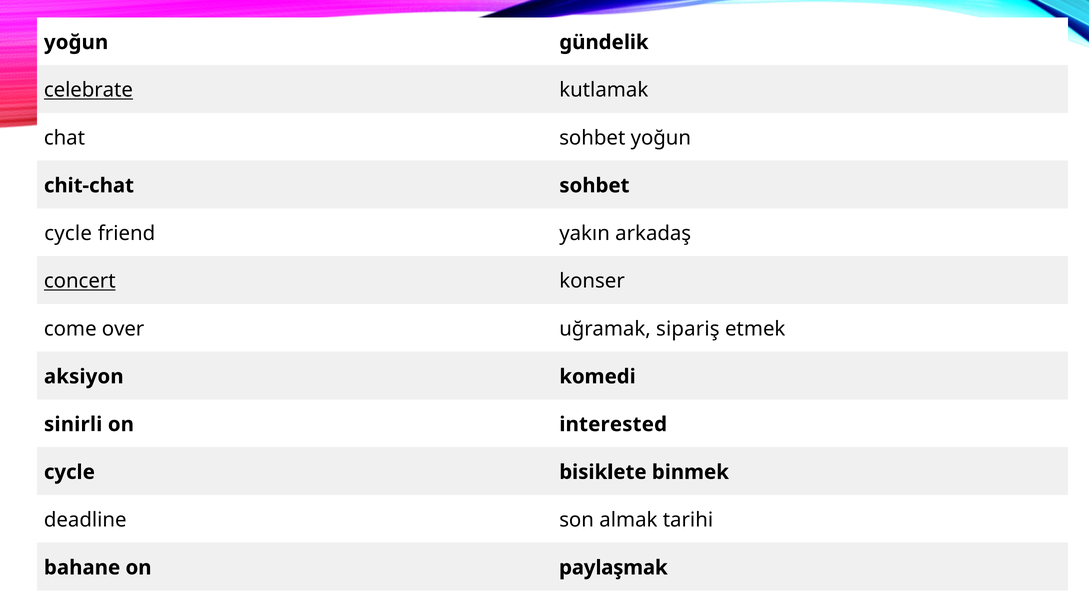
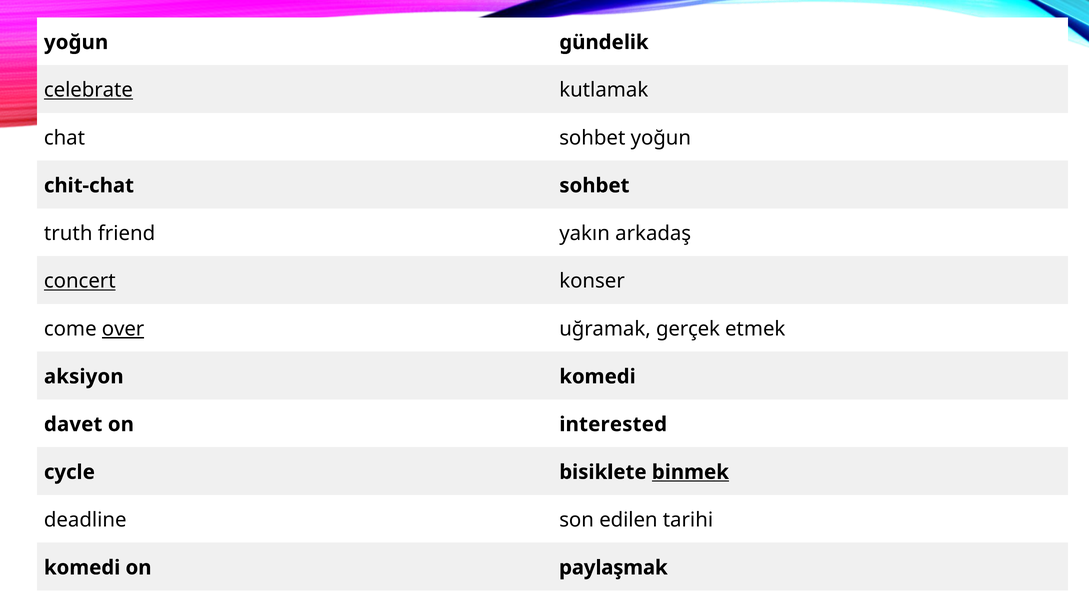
cycle: cycle -> truth (68, 233)
over underline: none -> present (123, 329)
sipariş: sipariş -> gerçek (688, 329)
sinirli: sinirli -> davet (73, 424)
binmek underline: none -> present (690, 472)
almak: almak -> edilen (628, 520)
bahane: bahane -> komedi (82, 567)
